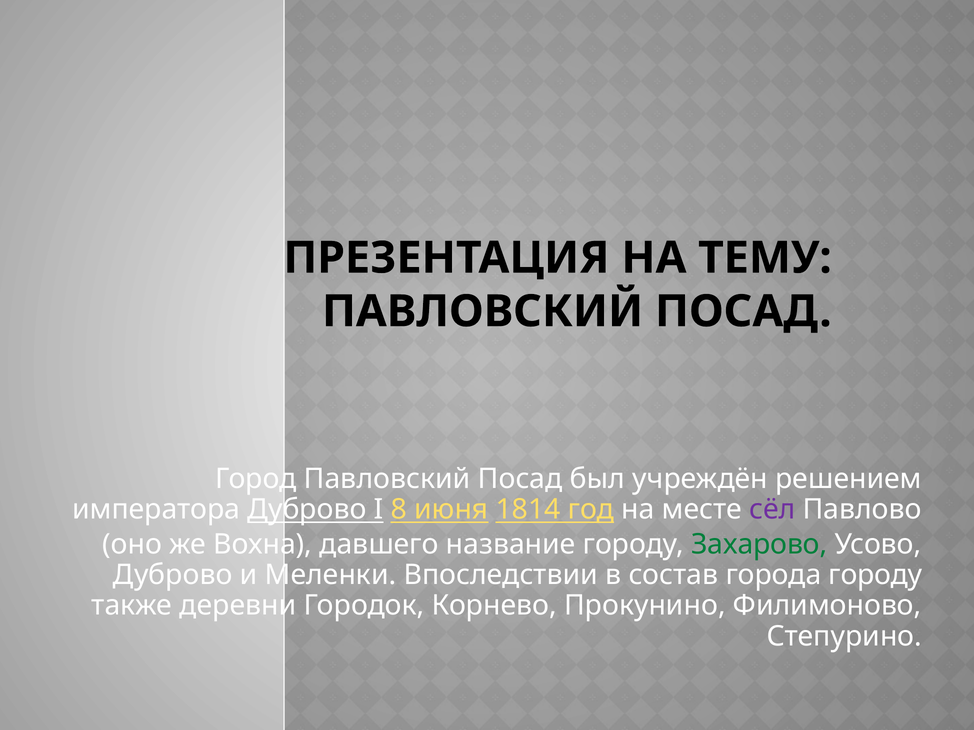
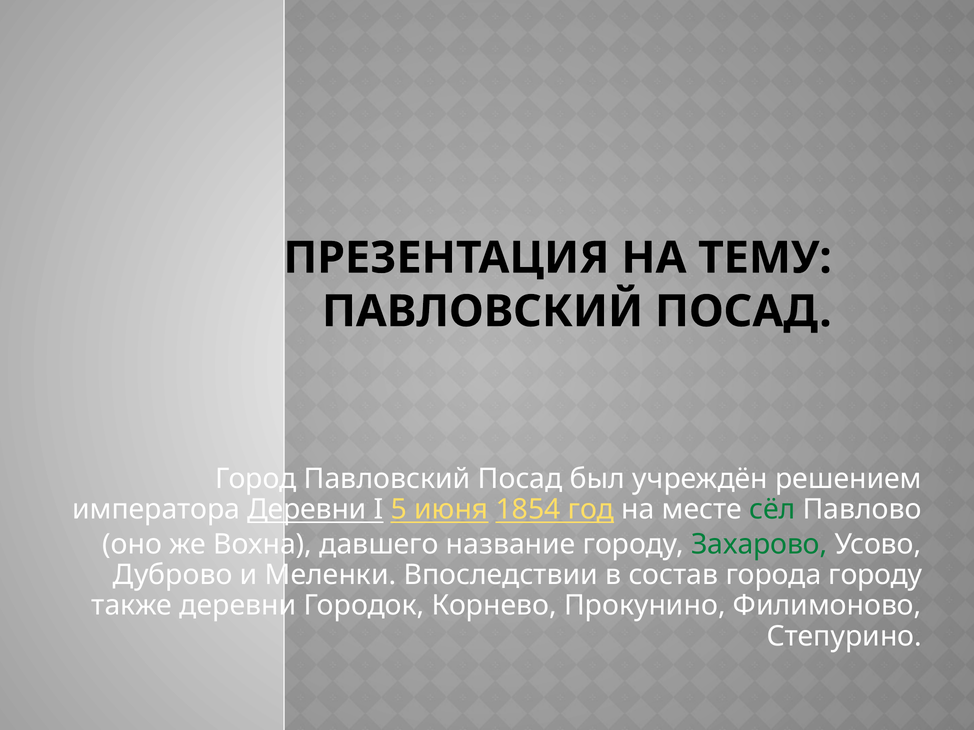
императора Дуброво: Дуброво -> Деревни (307, 510)
8: 8 -> 5 (399, 510)
1814: 1814 -> 1854 (528, 510)
сёл colour: purple -> green (772, 510)
